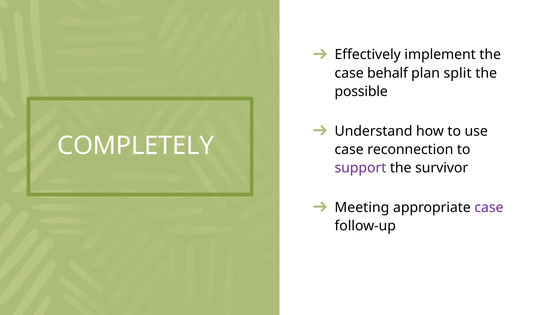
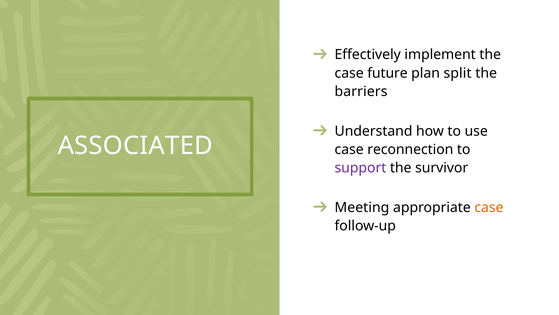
behalf: behalf -> future (387, 73)
possible: possible -> barriers (361, 91)
COMPLETELY: COMPLETELY -> ASSOCIATED (135, 145)
case colour: purple -> orange (489, 207)
